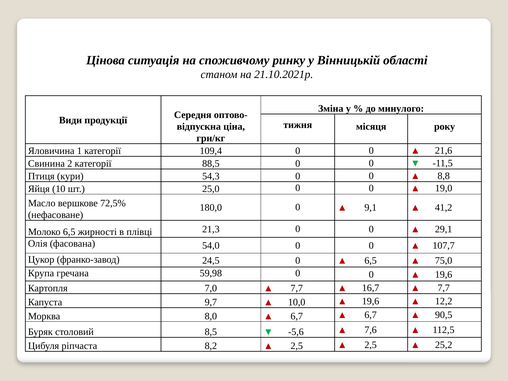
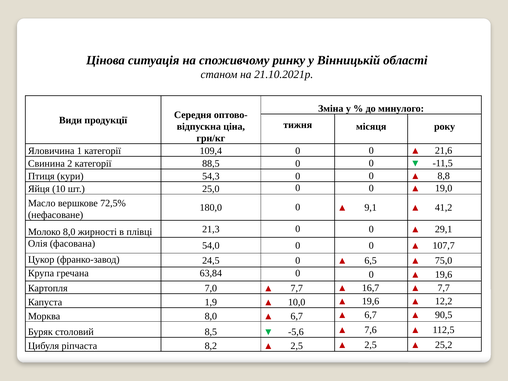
Молоко 6,5: 6,5 -> 8,0 (69, 232)
59,98: 59,98 -> 63,84 (211, 273)
9,7: 9,7 -> 1,9 (211, 302)
